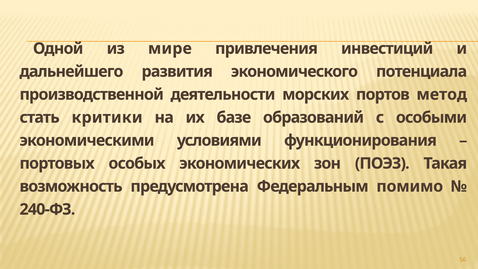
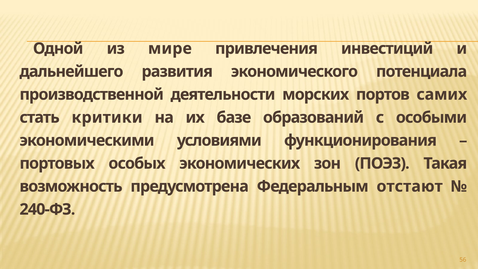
метод: метод -> самих (442, 94)
помимо: помимо -> отстают (410, 186)
